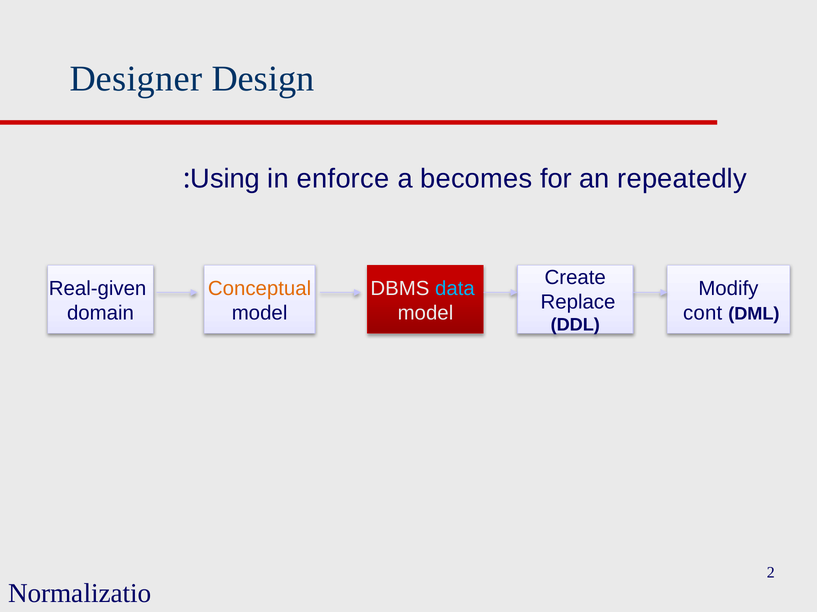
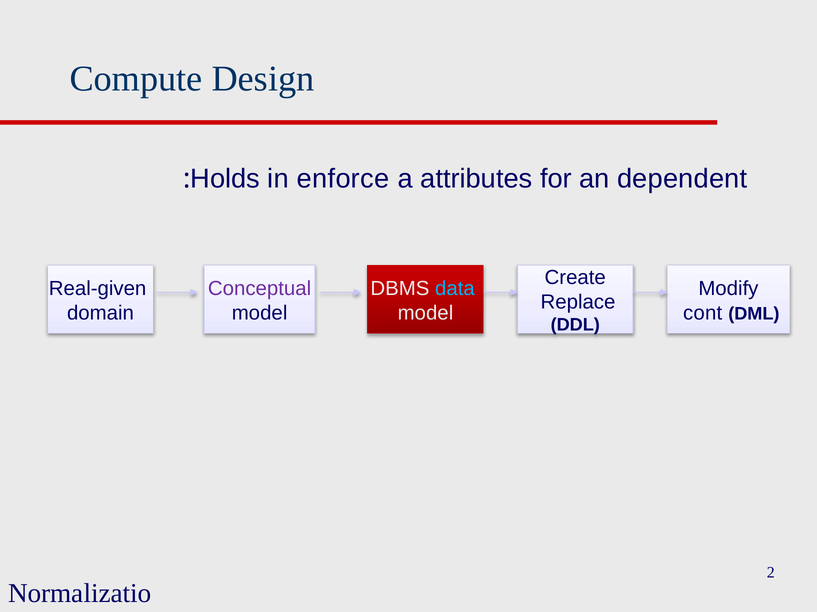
Designer: Designer -> Compute (136, 79)
Using: Using -> Holds (225, 179)
becomes: becomes -> attributes (476, 179)
repeatedly: repeatedly -> dependent (682, 179)
Conceptual colour: orange -> purple (260, 289)
